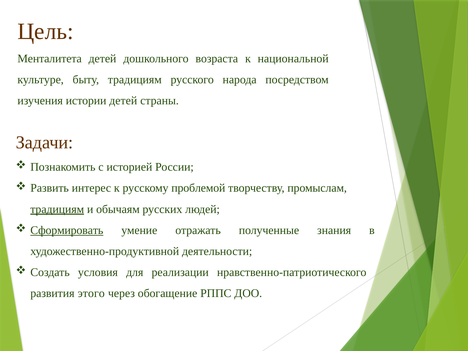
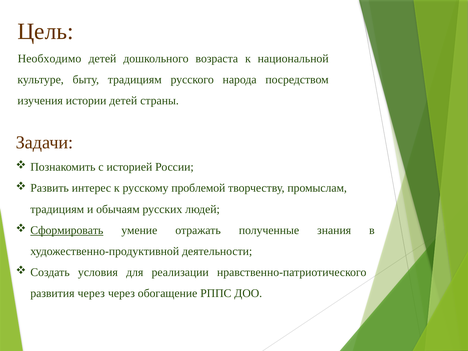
Менталитета: Менталитета -> Необходимо (50, 59)
традициям underline: present -> none (57, 209)
развития этого: этого -> через (91, 293)
